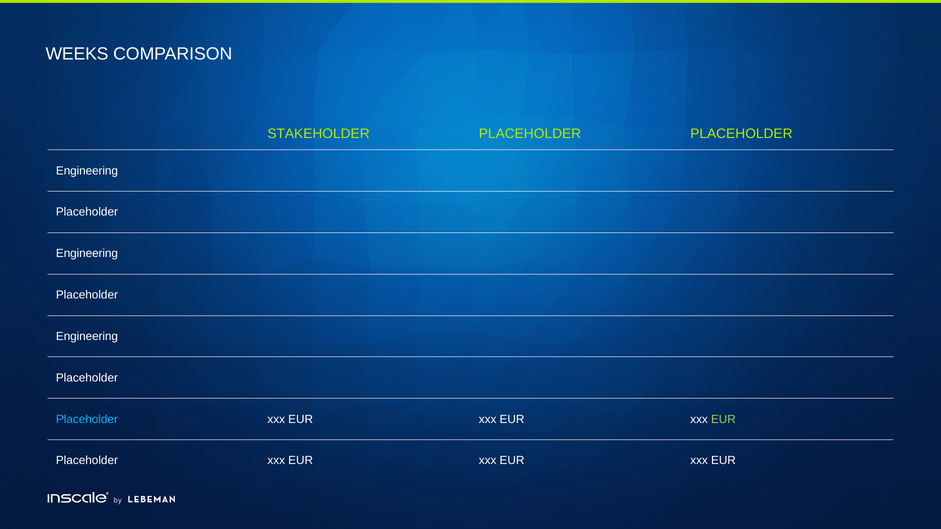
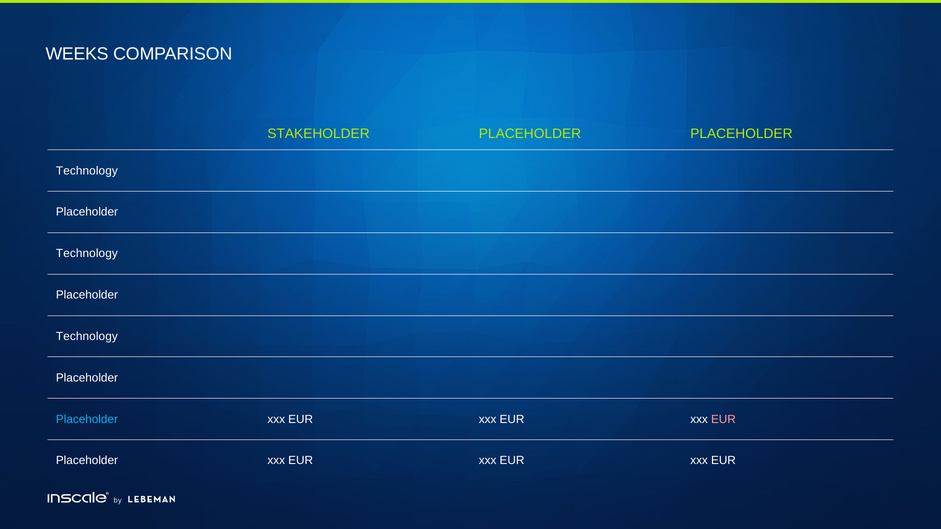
Engineering: Engineering -> Technology (87, 171)
Engineering: Engineering -> Technology (87, 254)
Engineering: Engineering -> Technology (87, 337)
EUR colour: light green -> pink (723, 420)
